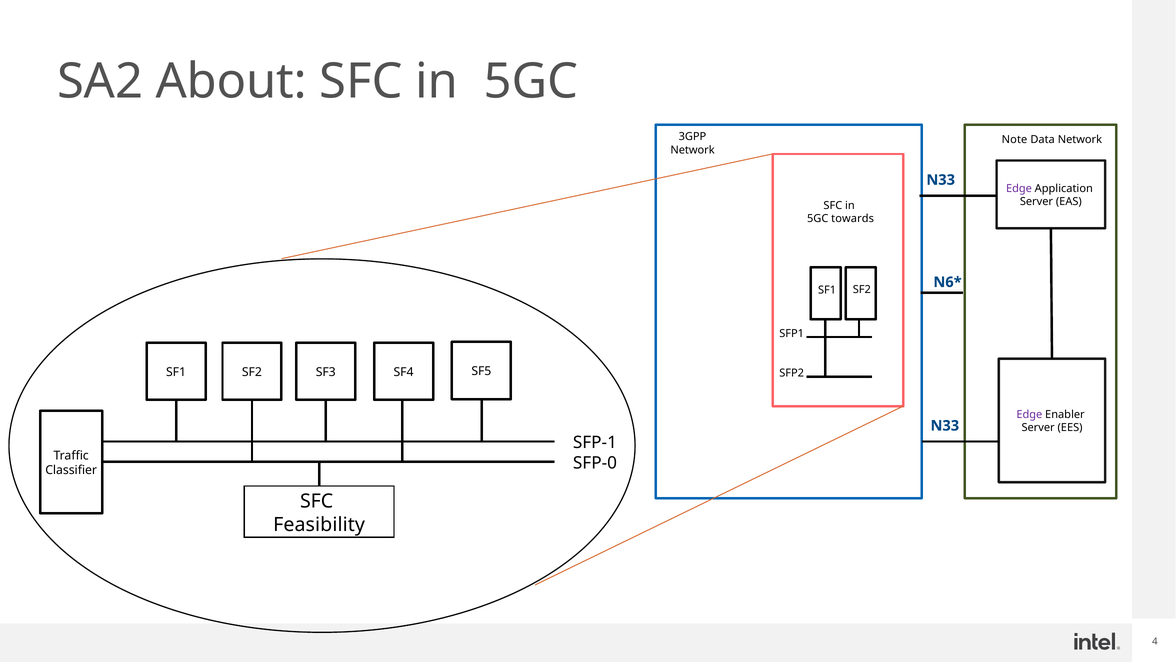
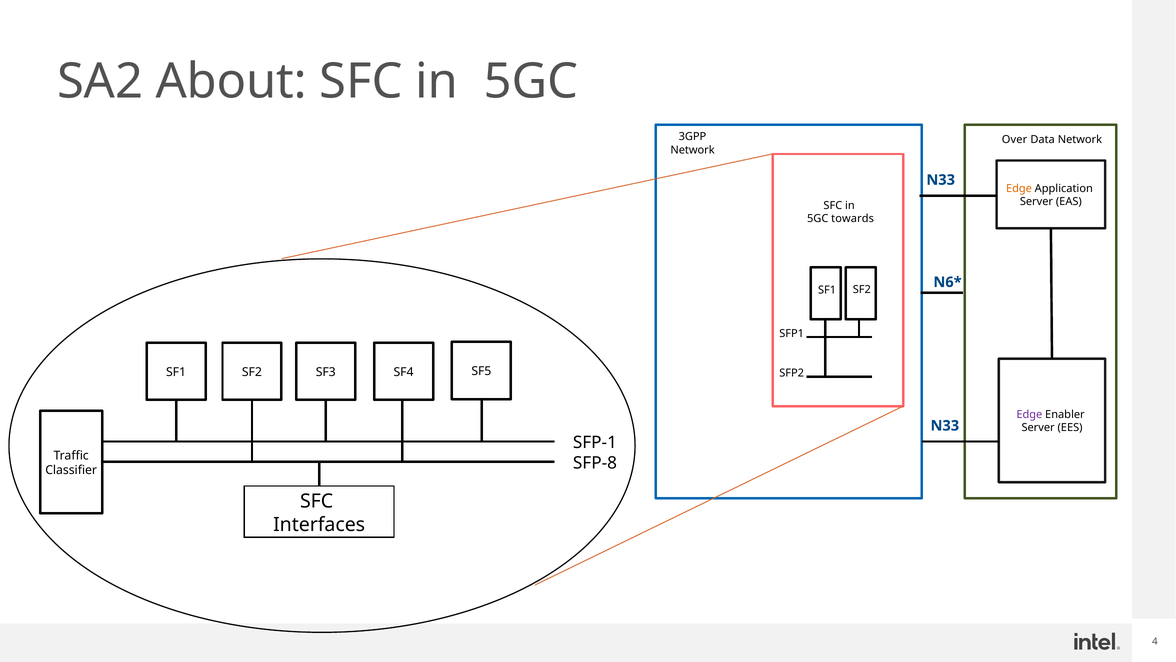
Note: Note -> Over (1015, 140)
Edge colour: purple -> orange (1019, 188)
SFP-0: SFP-0 -> SFP-8 (595, 463)
Feasibility: Feasibility -> Interfaces (319, 524)
